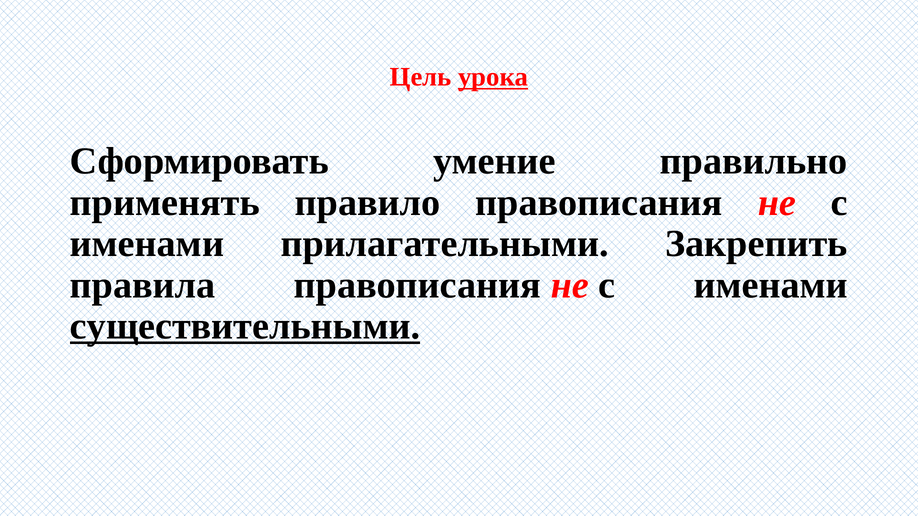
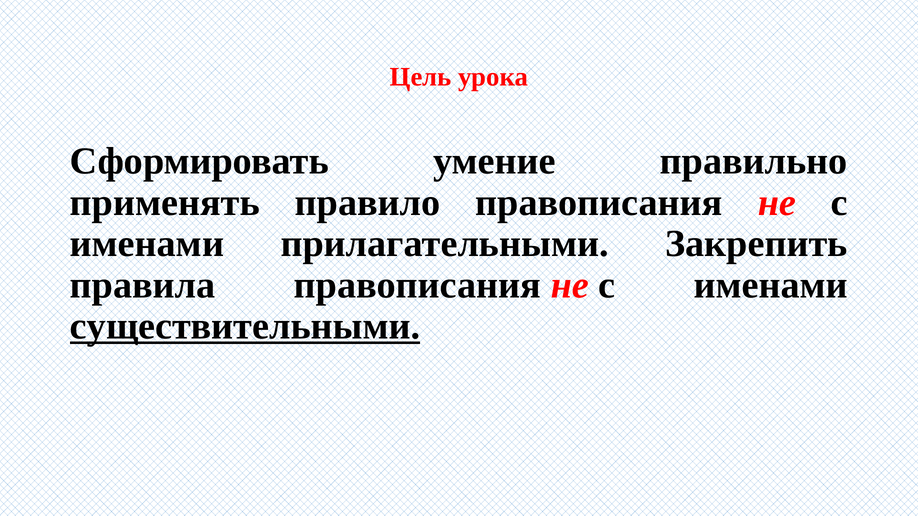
урока underline: present -> none (493, 77)
